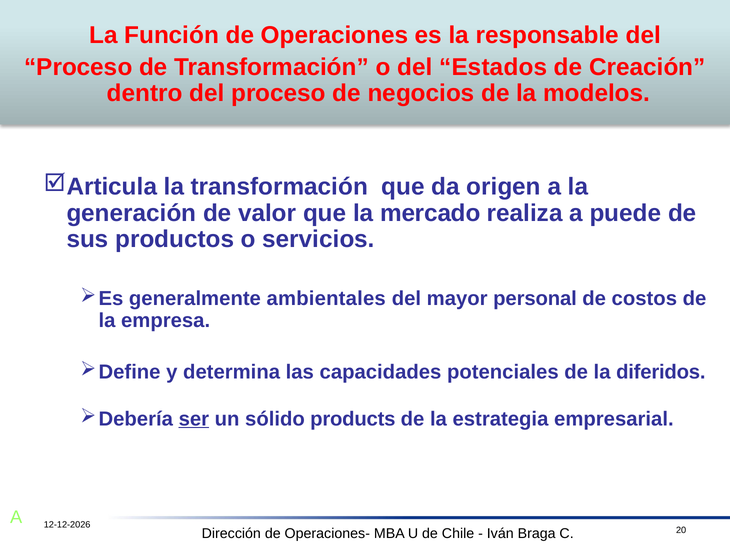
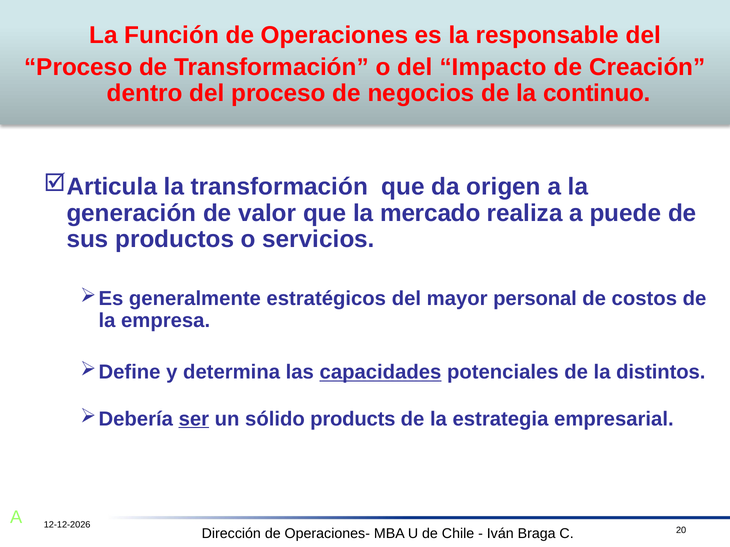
Estados: Estados -> Impacto (493, 67)
modelos: modelos -> continuo (597, 94)
ambientales: ambientales -> estratégicos (326, 299)
capacidades underline: none -> present (380, 373)
diferidos: diferidos -> distintos (661, 373)
